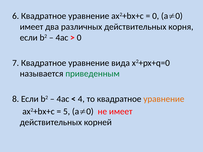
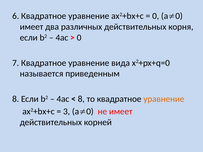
приведенным colour: green -> black (93, 74)
4: 4 -> 8 (81, 99)
5: 5 -> 3 (67, 112)
